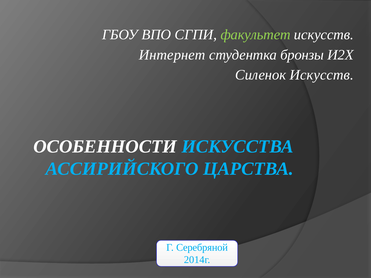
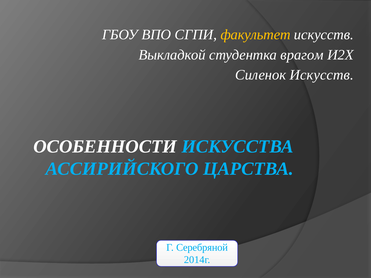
факультет colour: light green -> yellow (255, 35)
Интернет: Интернет -> Выкладкой (172, 55)
бронзы: бронзы -> врагом (302, 55)
